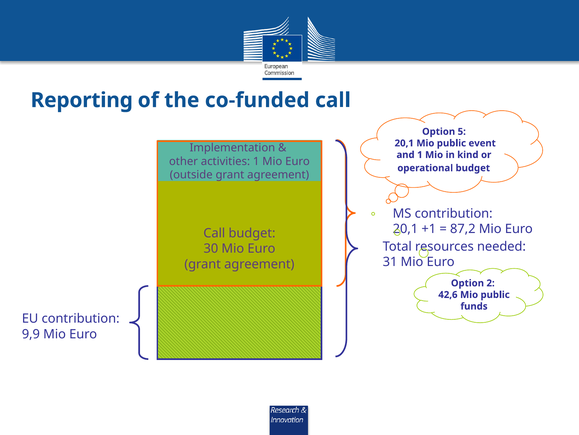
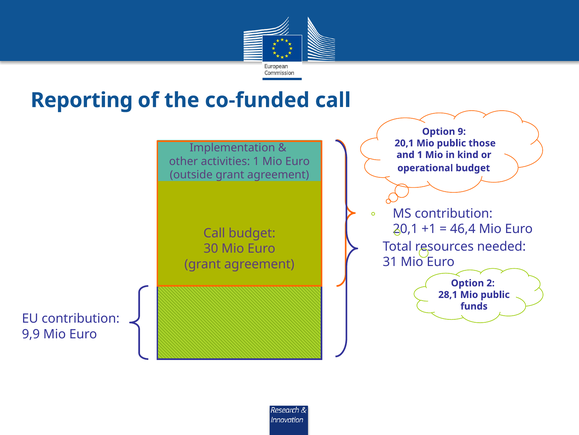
5: 5 -> 9 (462, 131)
event: event -> those (482, 143)
87,2: 87,2 -> 46,4 (463, 229)
42,6: 42,6 -> 28,1 (448, 294)
